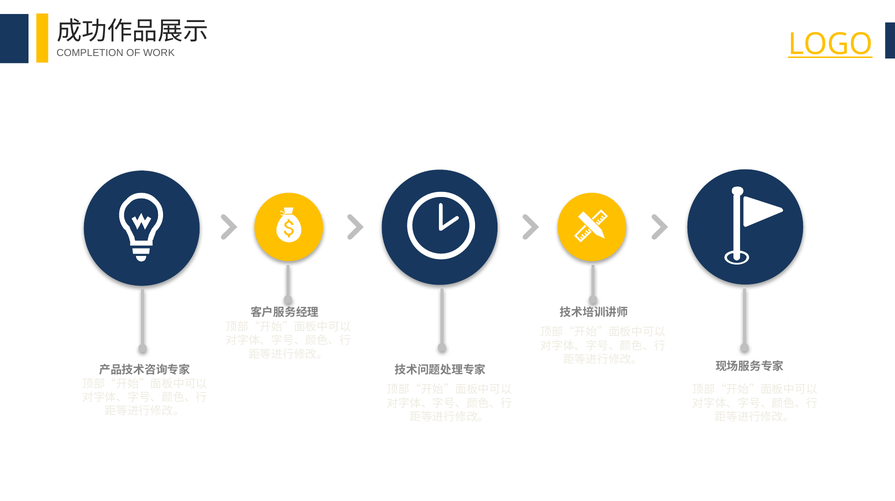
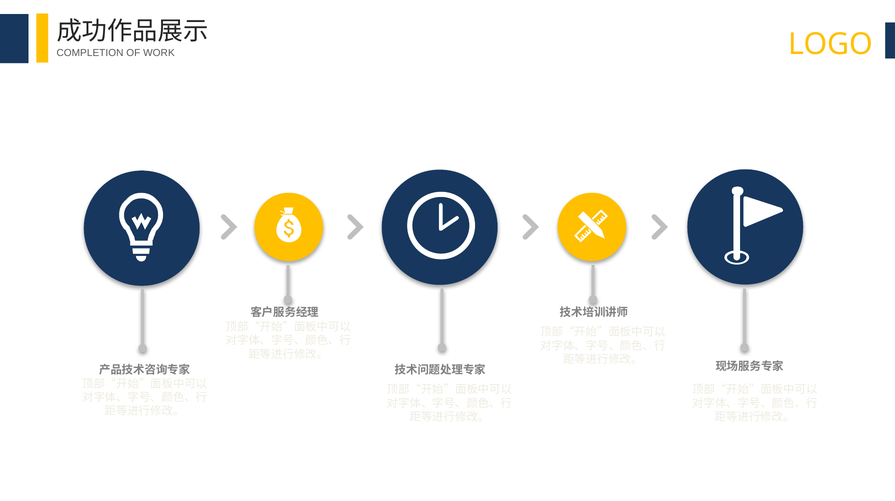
LOGO underline: present -> none (830, 44)
